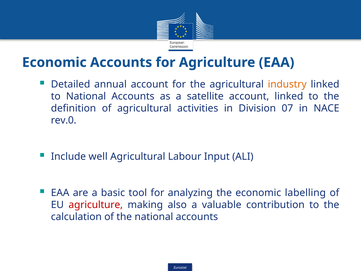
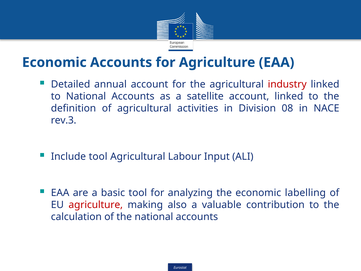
industry colour: orange -> red (287, 84)
07: 07 -> 08 (287, 108)
rev.0: rev.0 -> rev.3 (64, 120)
Include well: well -> tool (98, 156)
